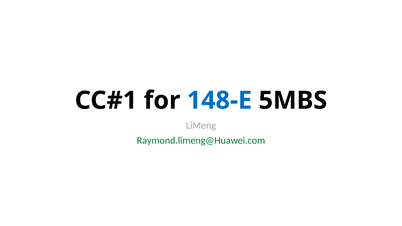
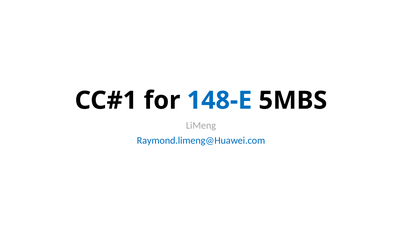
Raymond.limeng@Huawei.com colour: green -> blue (201, 141)
